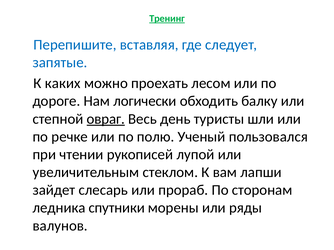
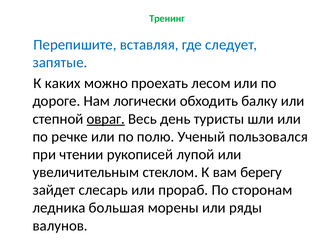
Тренинг underline: present -> none (167, 19)
лапши: лапши -> берегу (261, 173)
спутники: спутники -> большая (117, 208)
